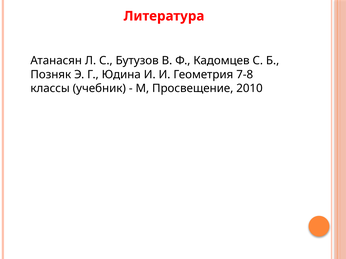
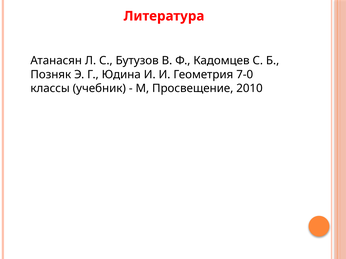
7-8: 7-8 -> 7-0 (245, 75)
